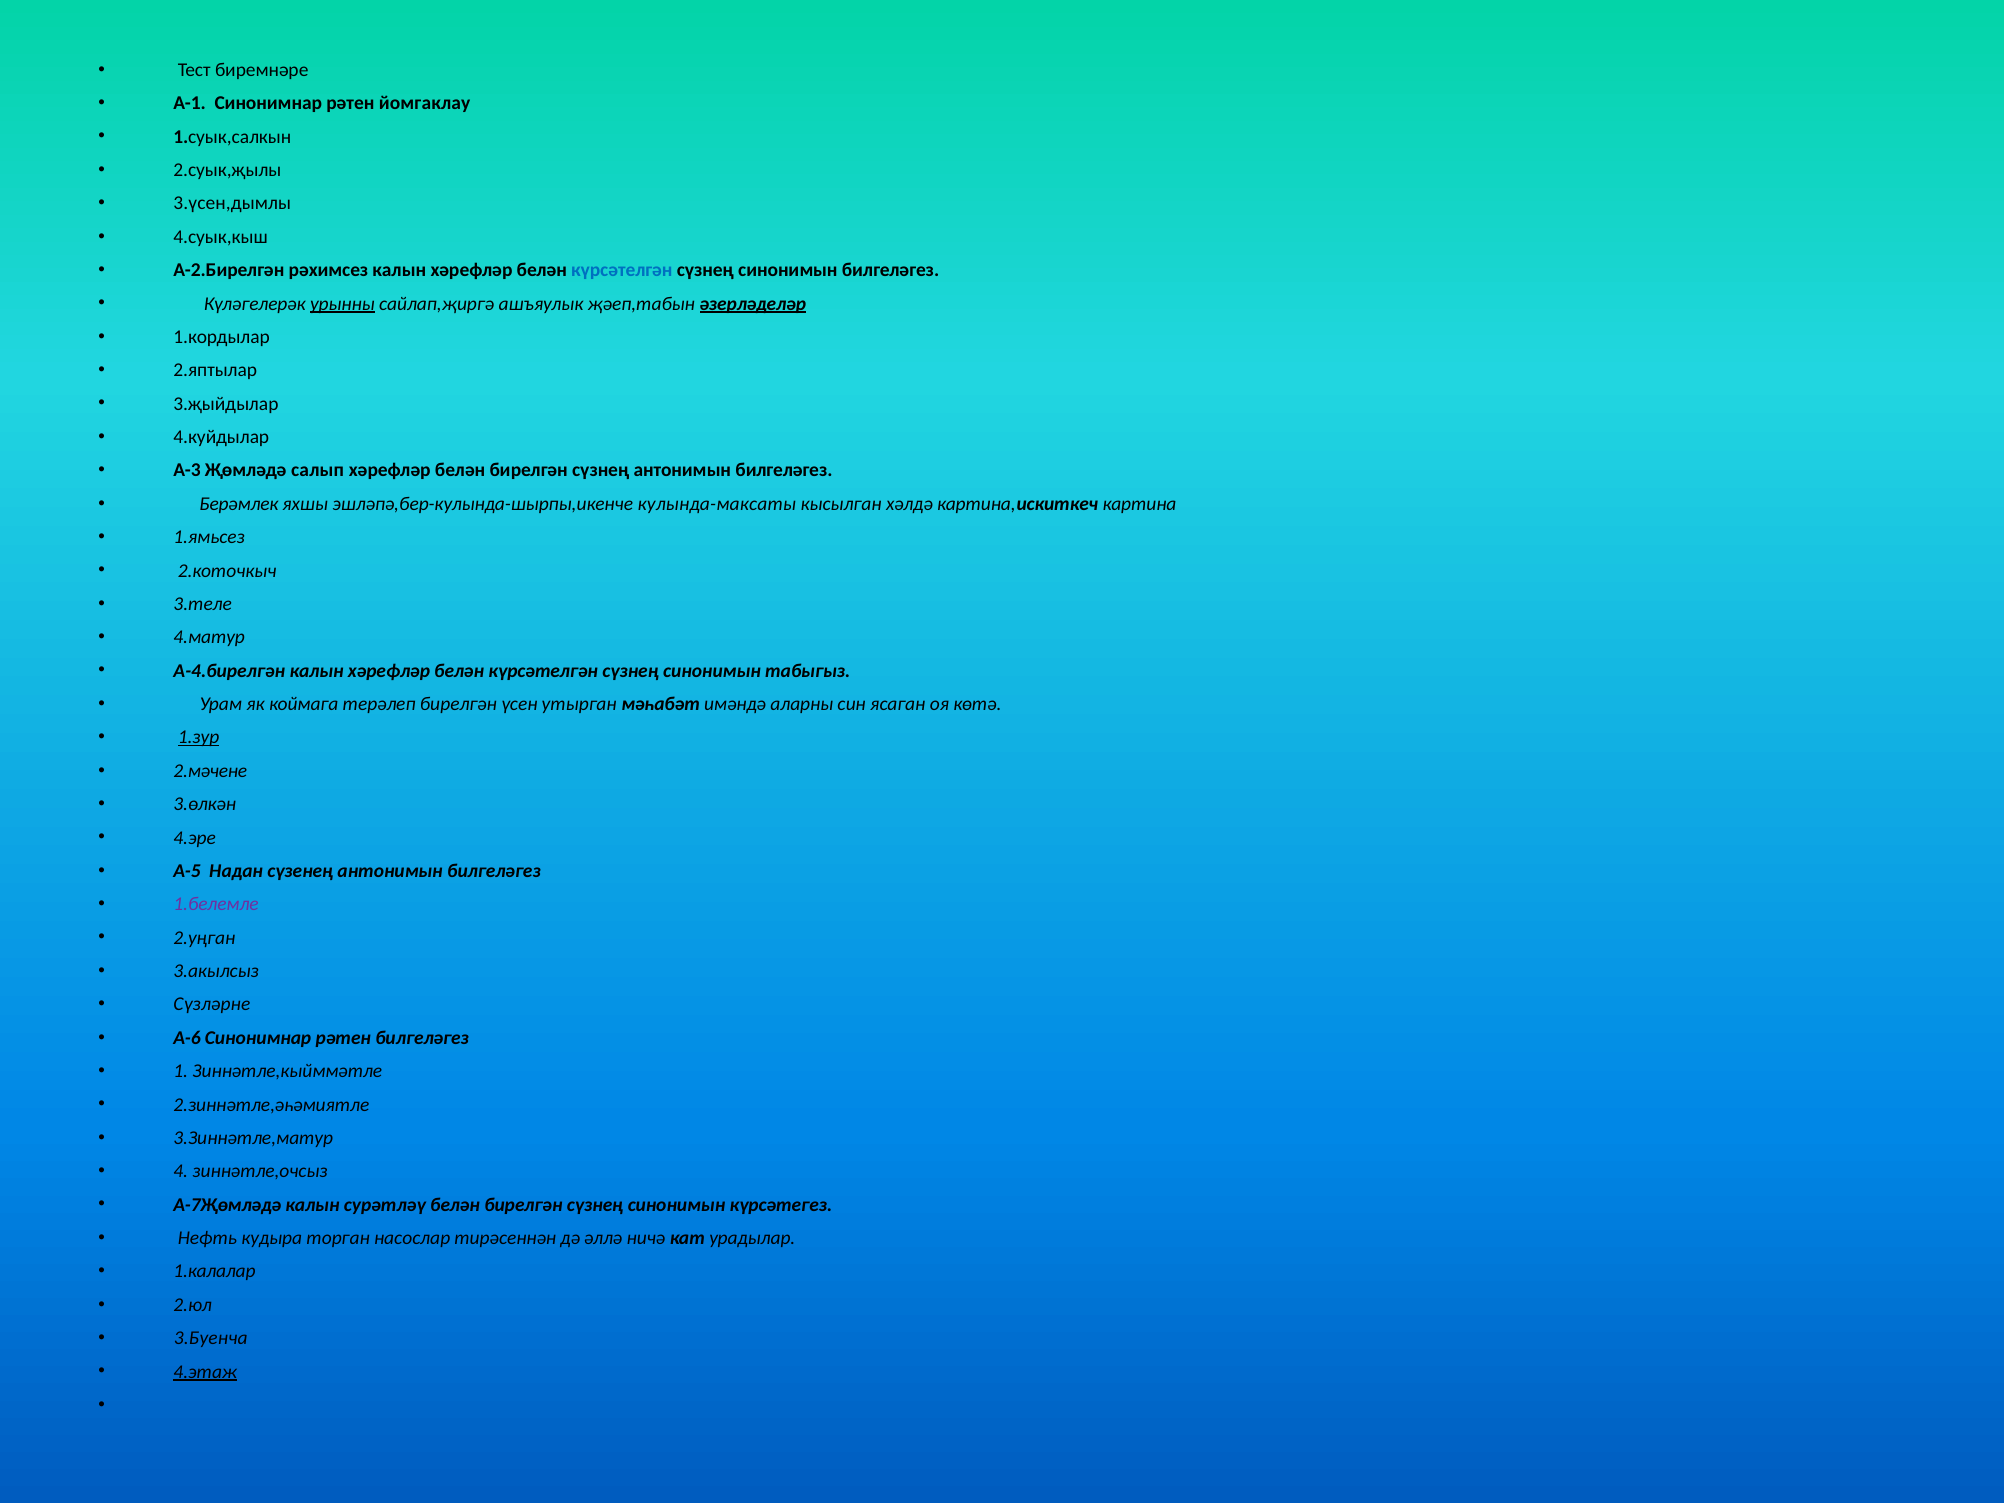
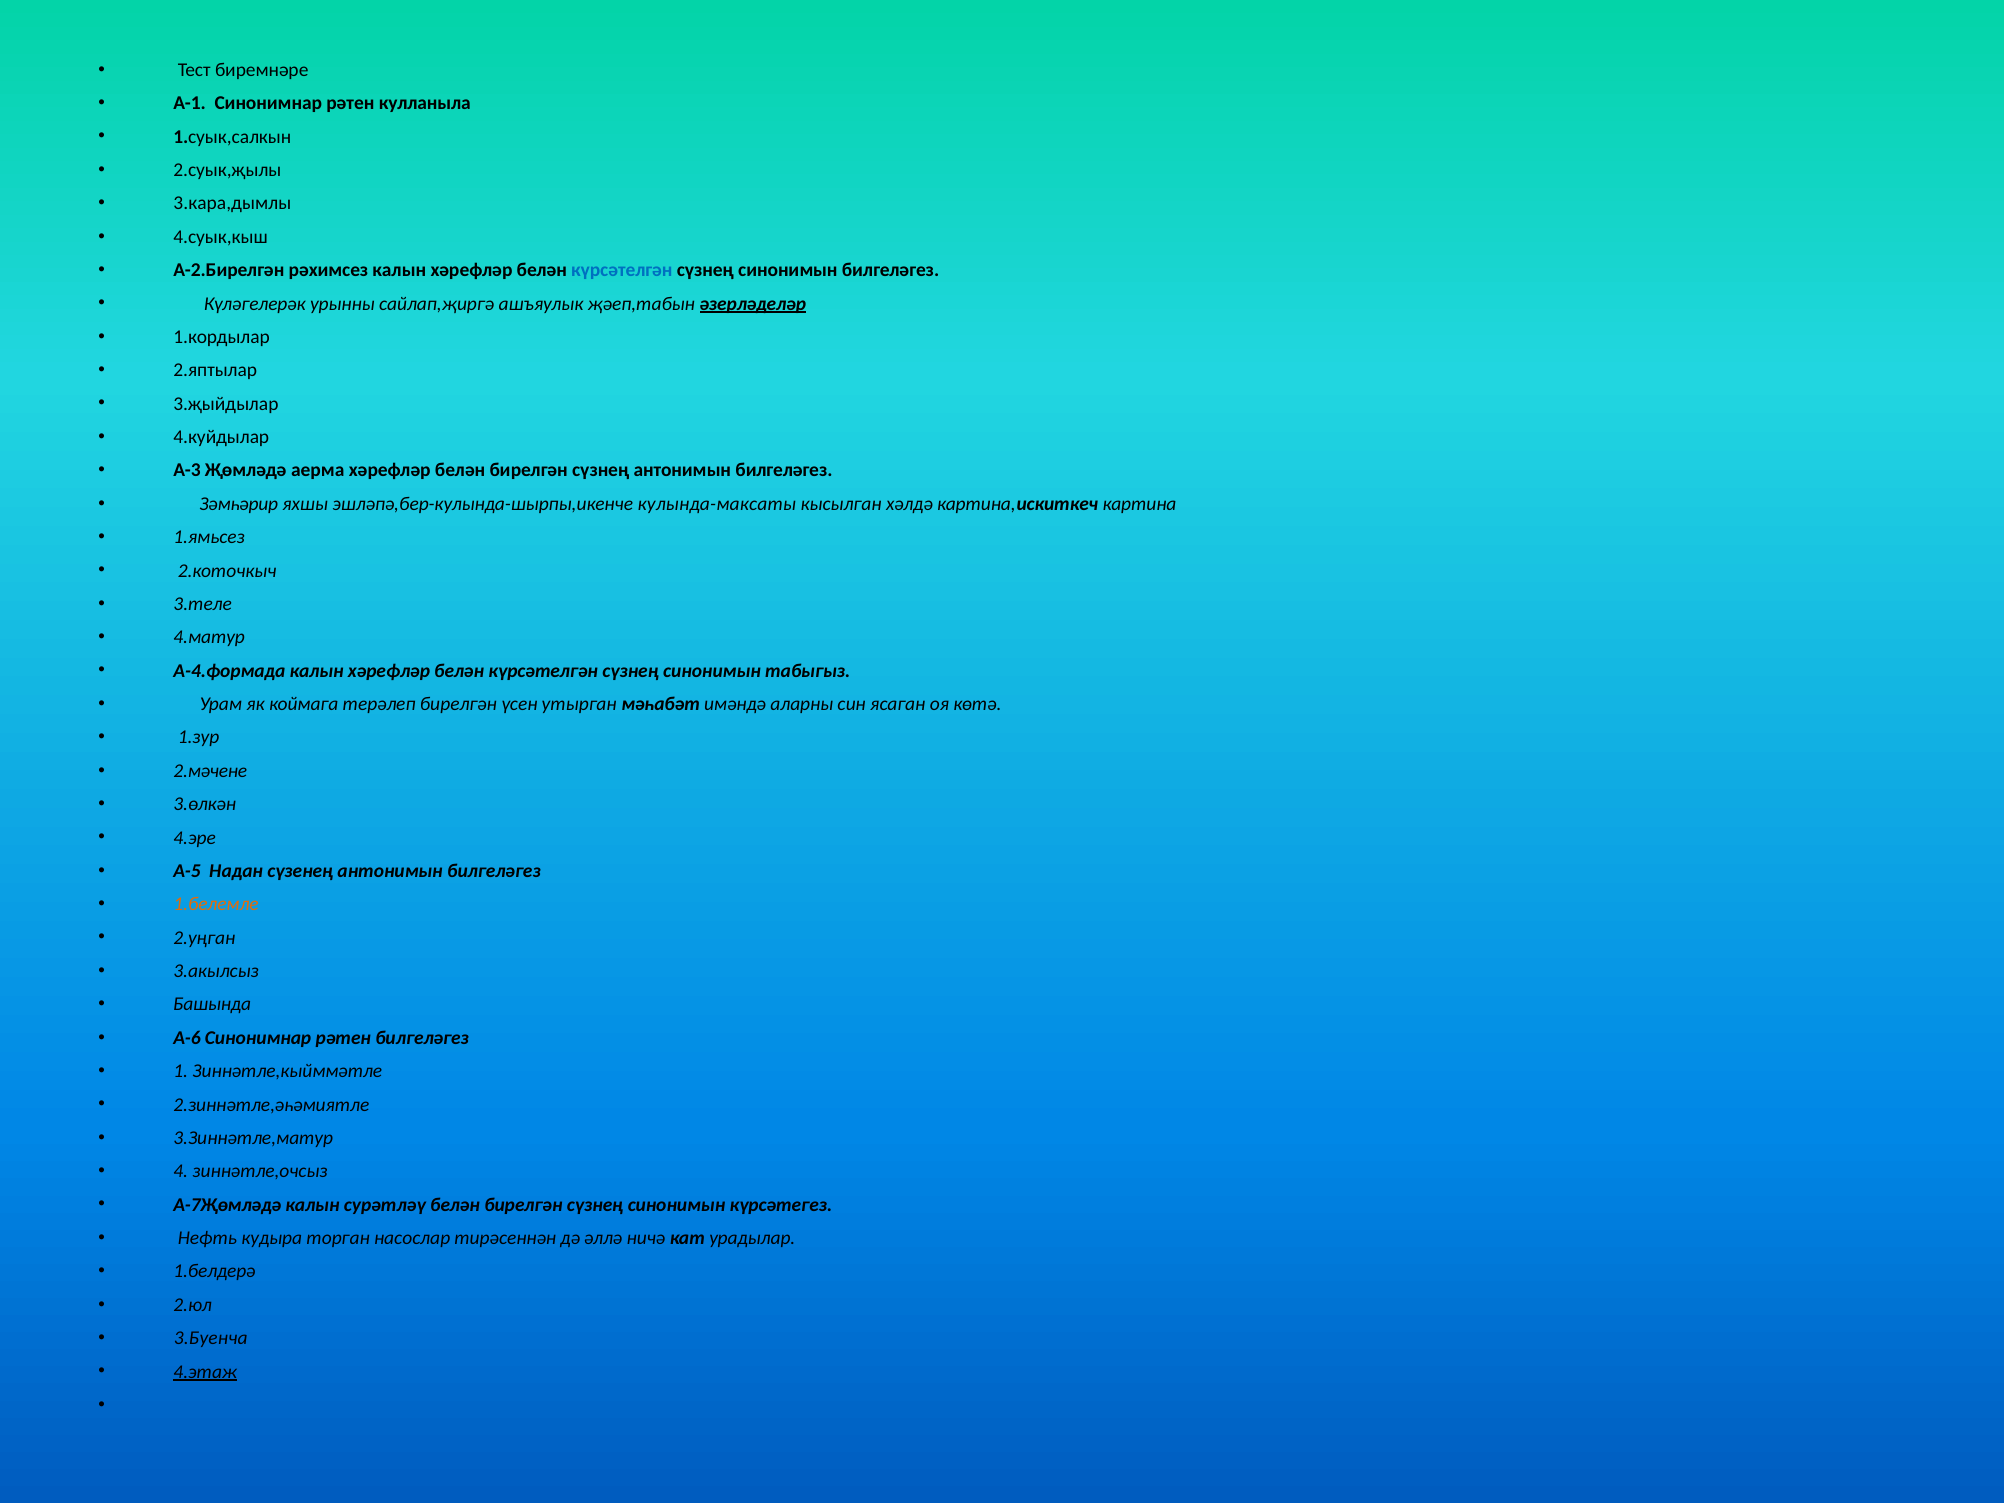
йомгаклау: йомгаклау -> кулланыла (425, 103)
3.үсен,дымлы: 3.үсен,дымлы -> 3.кара,дымлы (232, 204)
урынны underline: present -> none (342, 304)
салып: салып -> аерма (318, 471)
Берәмлек: Берәмлек -> Зәмһәрир (239, 504)
А-4.бирелгән: А-4.бирелгән -> А-4.формада (229, 671)
1.зур underline: present -> none (199, 737)
1.белемле colour: purple -> orange (216, 904)
Сүзләрне: Сүзләрне -> Башында (212, 1004)
1.калалар: 1.калалар -> 1.белдерә (214, 1271)
